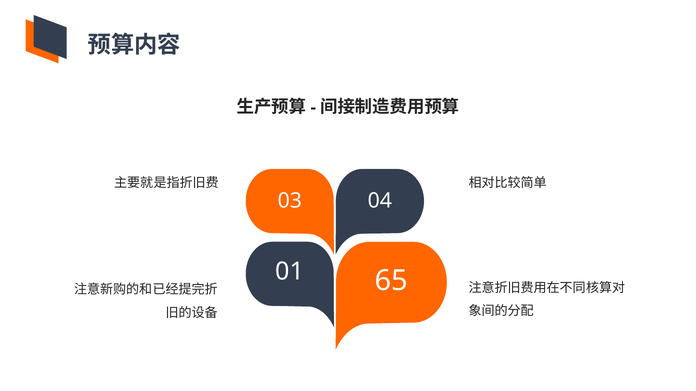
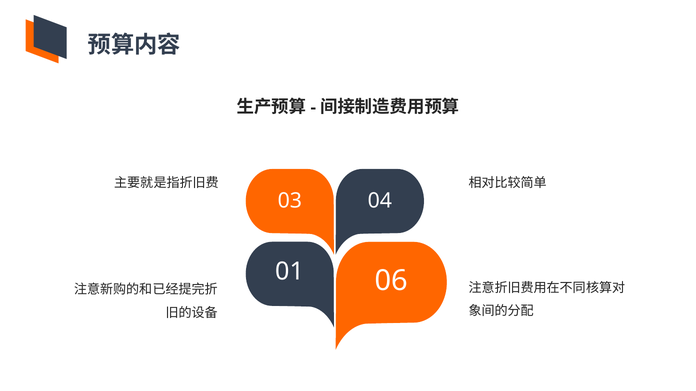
65: 65 -> 06 (391, 281)
